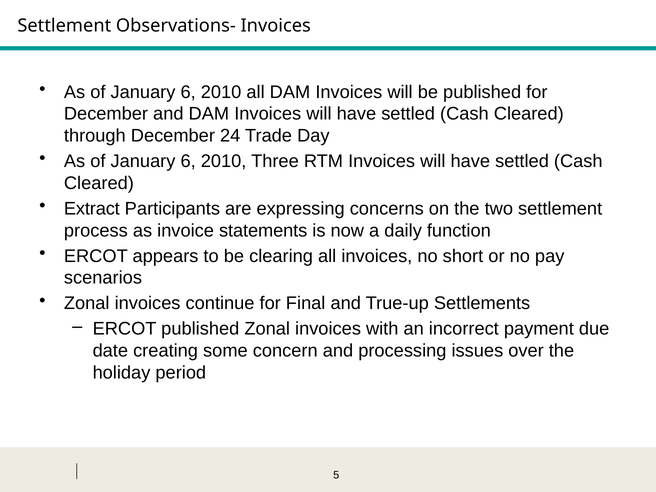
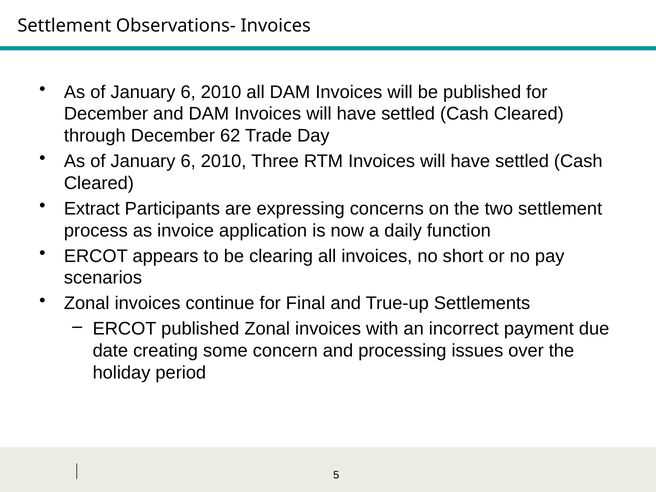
24: 24 -> 62 (230, 136)
statements: statements -> application (263, 231)
